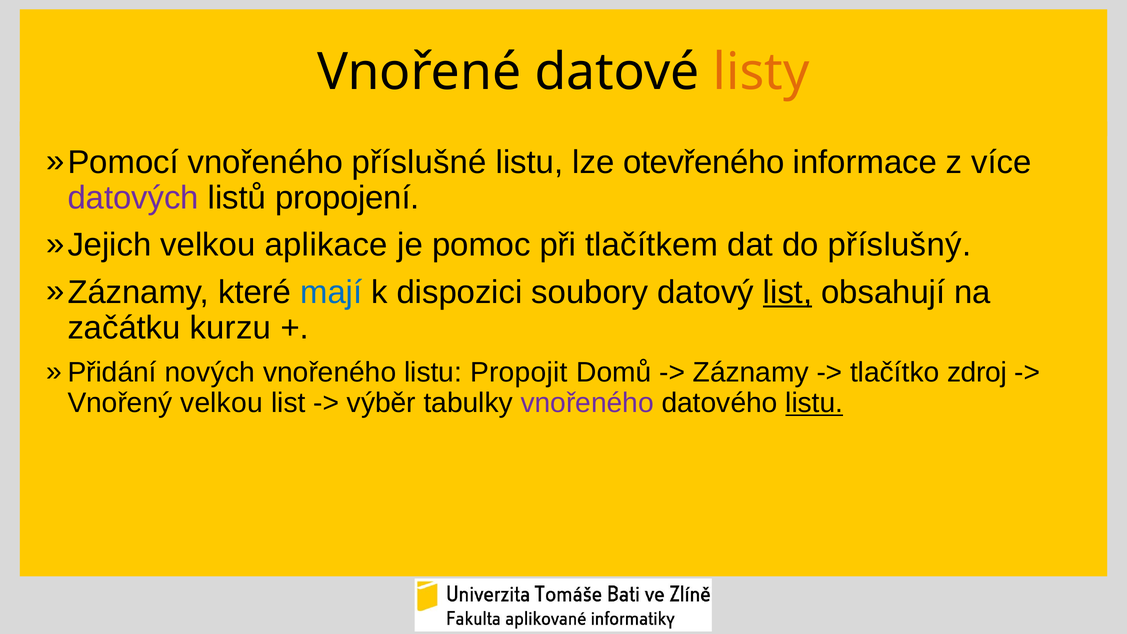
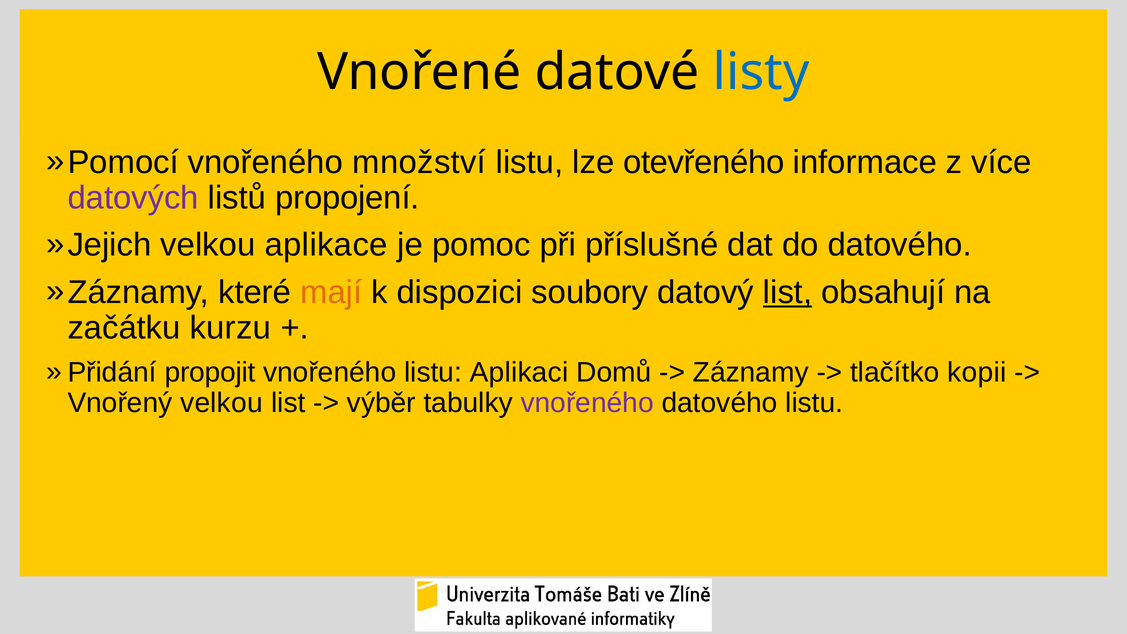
listy colour: orange -> blue (761, 72)
příslušné: příslušné -> množství (419, 162)
tlačítkem: tlačítkem -> příslušné (652, 245)
do příslušný: příslušný -> datového (900, 245)
mají colour: blue -> orange (331, 292)
nových: nových -> propojit (210, 373)
Propojit: Propojit -> Aplikaci (519, 373)
zdroj: zdroj -> kopii (977, 373)
listu underline: present -> none (814, 403)
